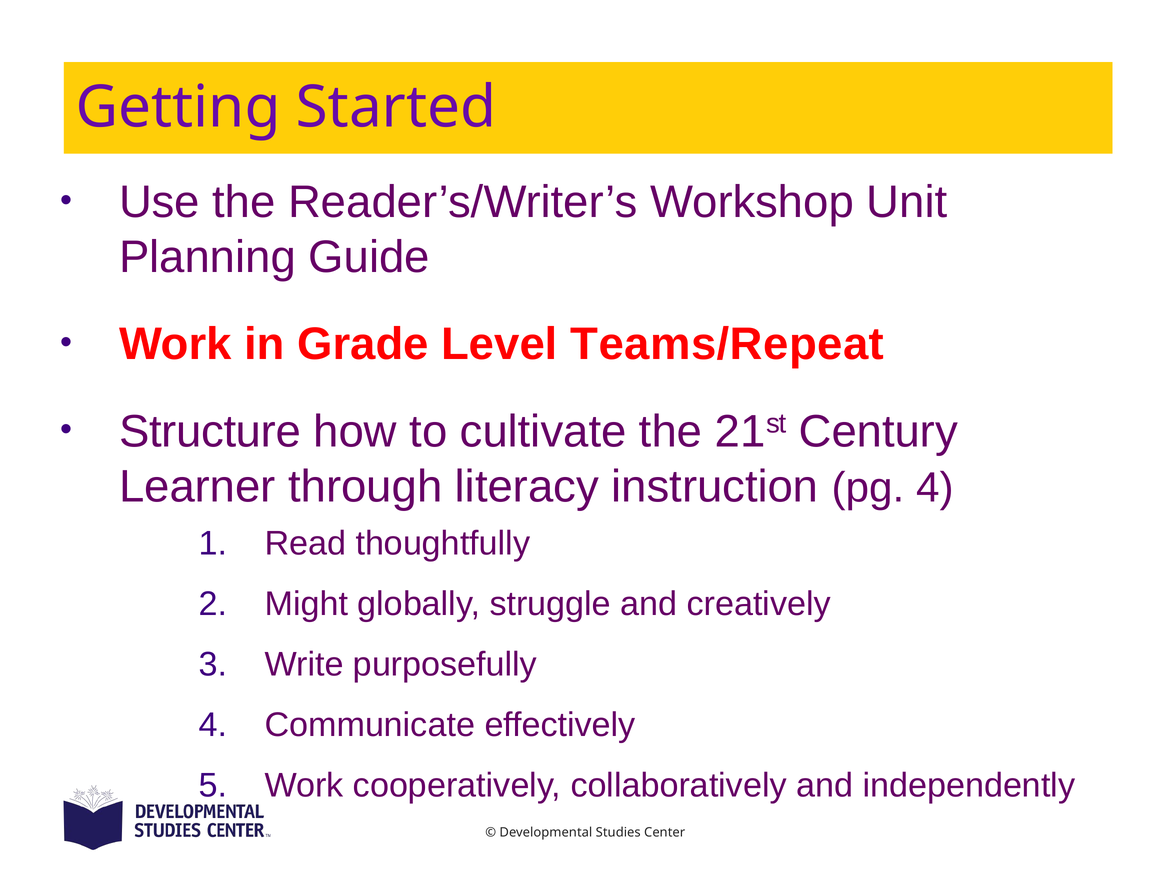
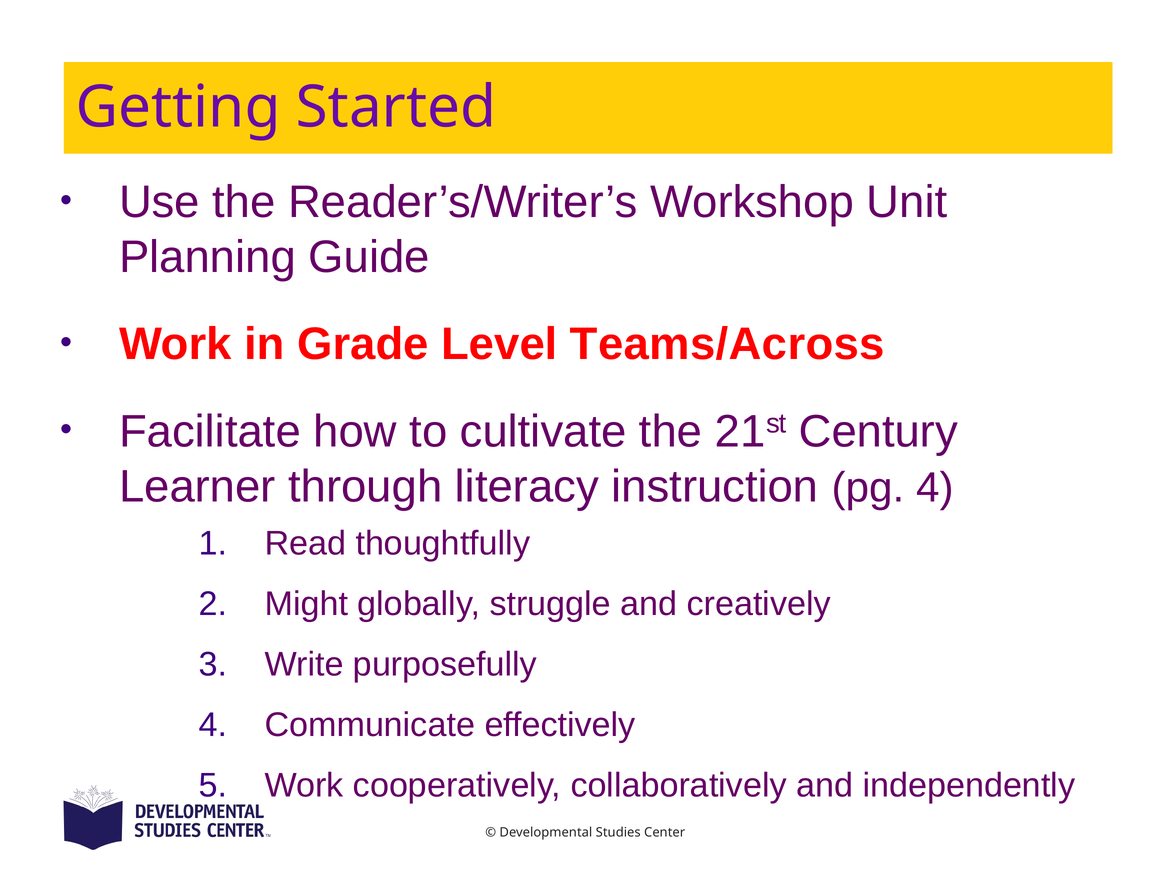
Teams/Repeat: Teams/Repeat -> Teams/Across (727, 344)
Structure: Structure -> Facilitate (210, 431)
